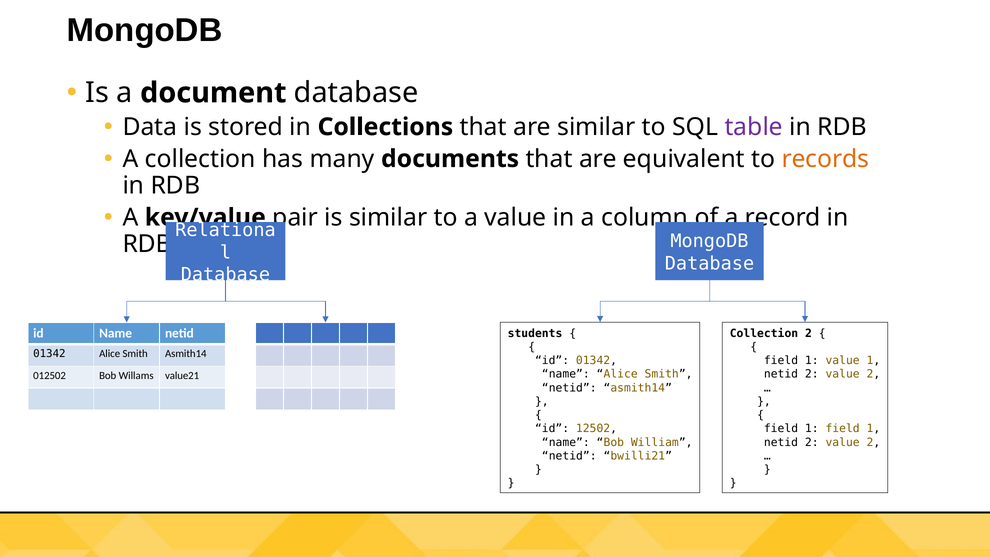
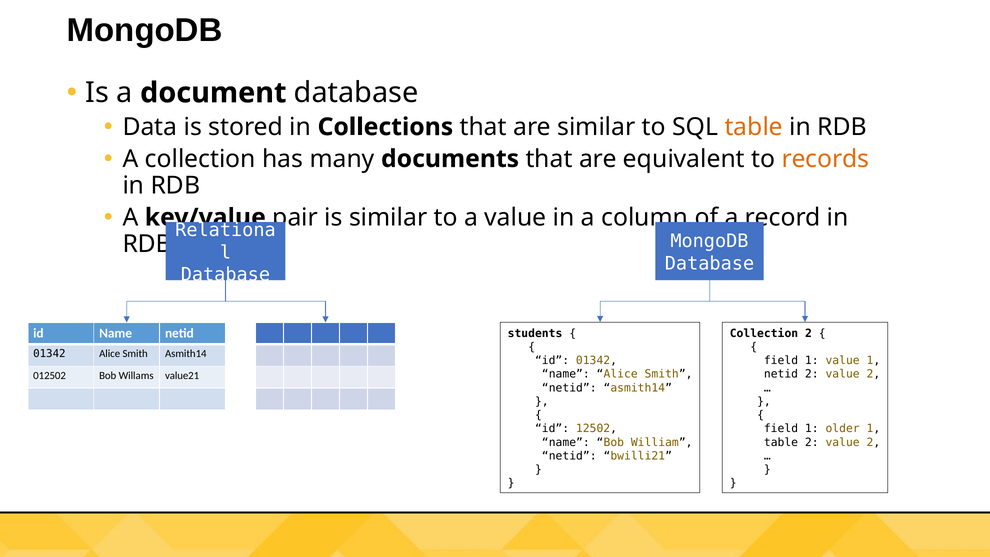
table colour: purple -> orange (754, 127)
1 field: field -> older (843, 429)
netid: netid -> table (781, 442)
